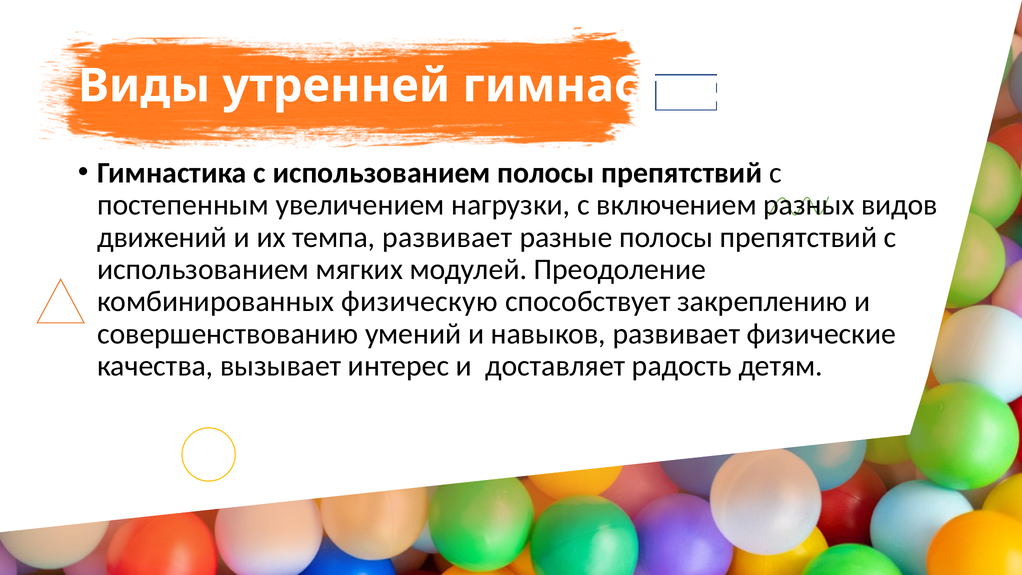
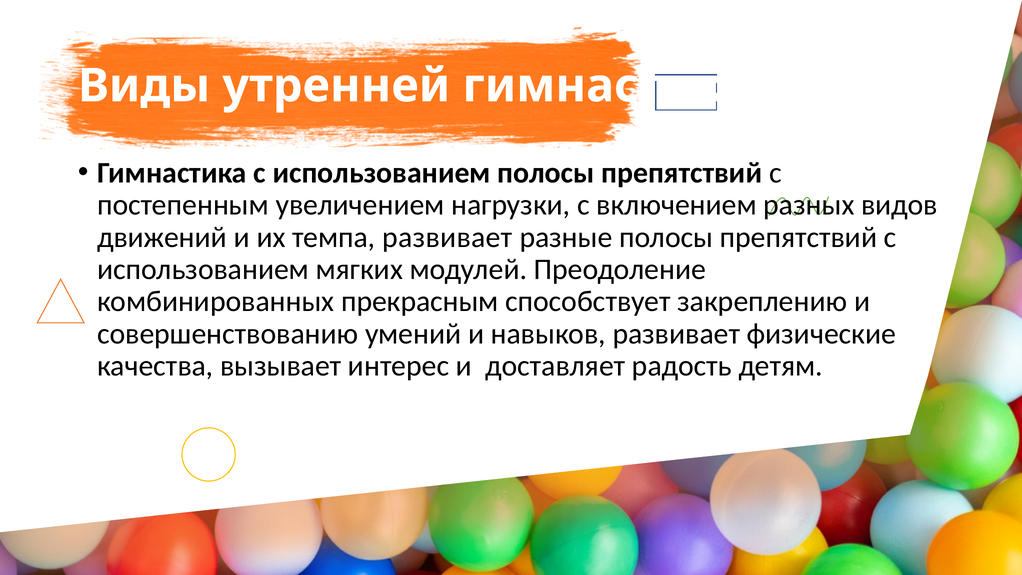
физическую: физическую -> прекрасным (420, 302)
